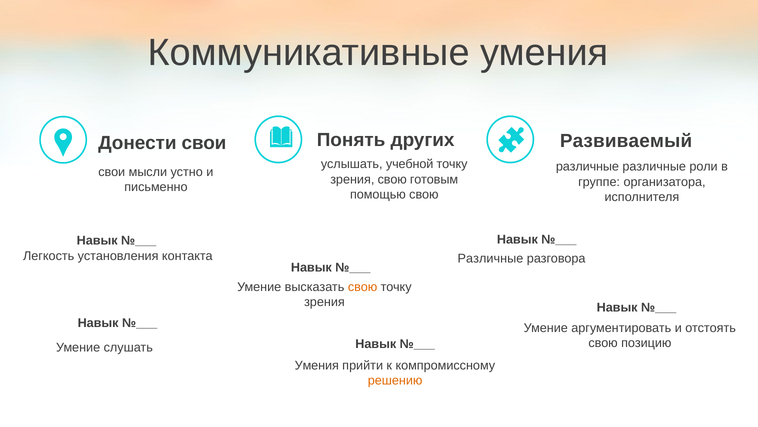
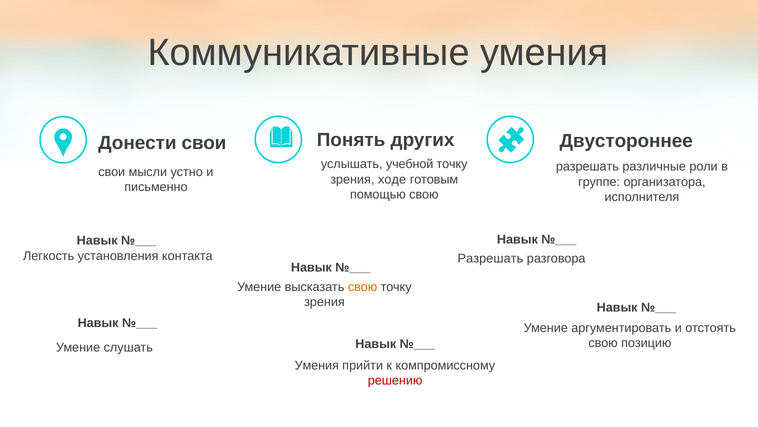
Развиваемый: Развиваемый -> Двустороннее (626, 141)
различные: различные -> разрешать (587, 167)
зрения свою: свою -> ходе (392, 179)
Различные: Различные -> Разрешать (490, 258)
решению colour: orange -> red (395, 380)
